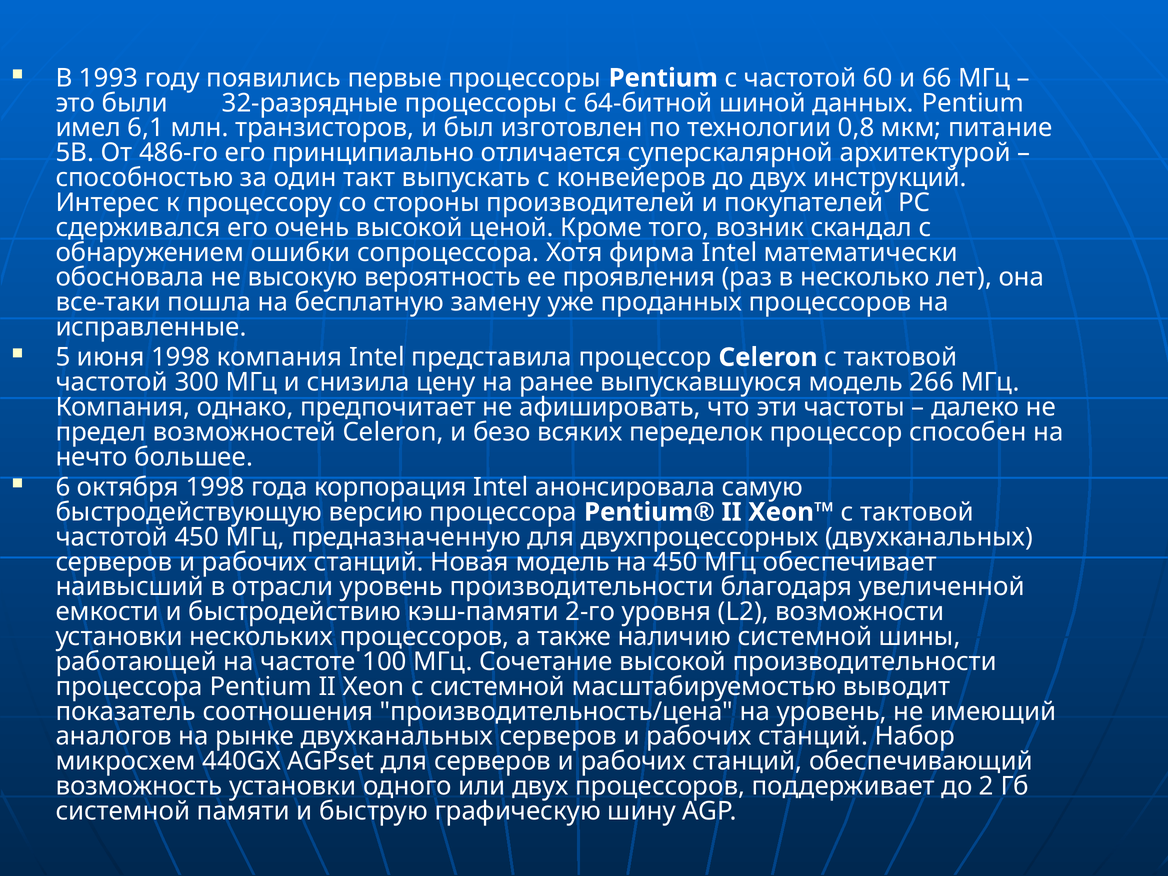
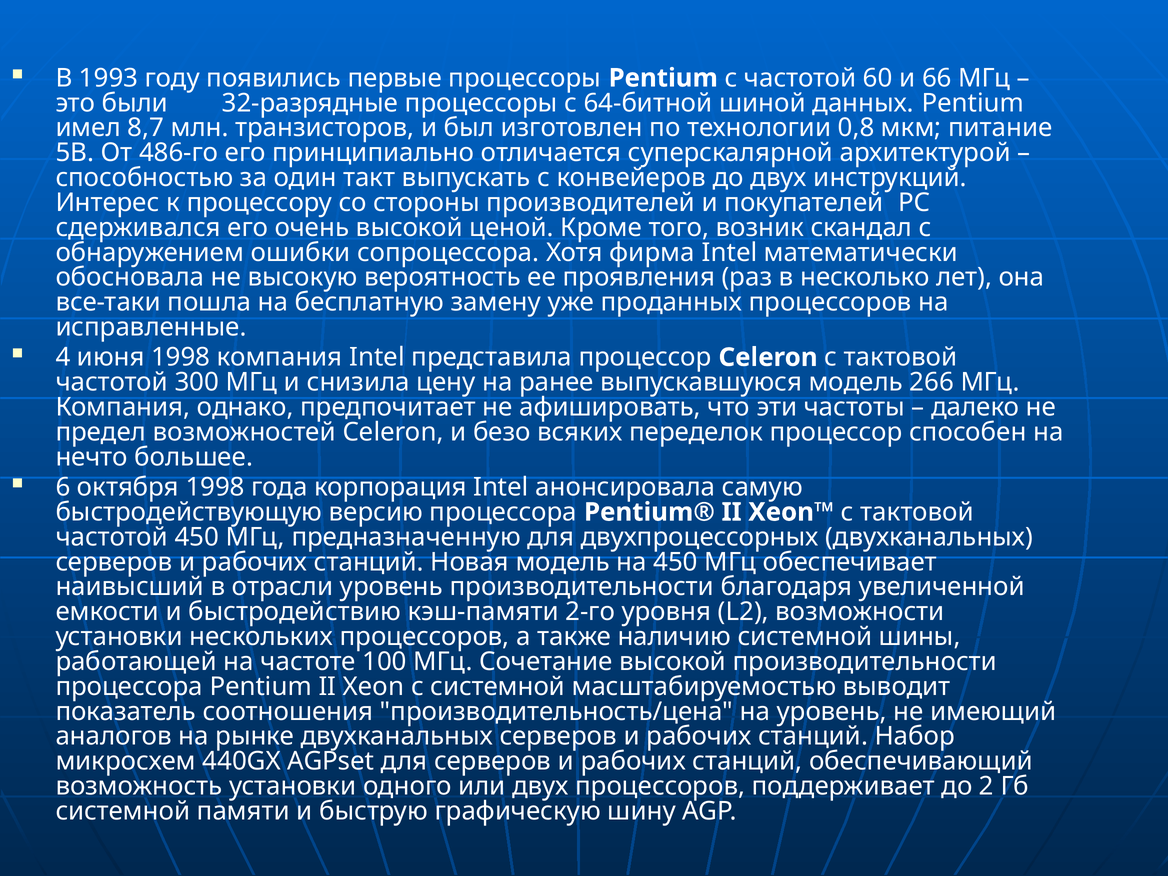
6,1: 6,1 -> 8,7 (146, 128)
5: 5 -> 4 (63, 357)
